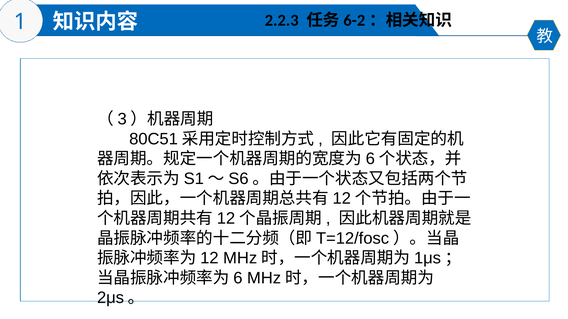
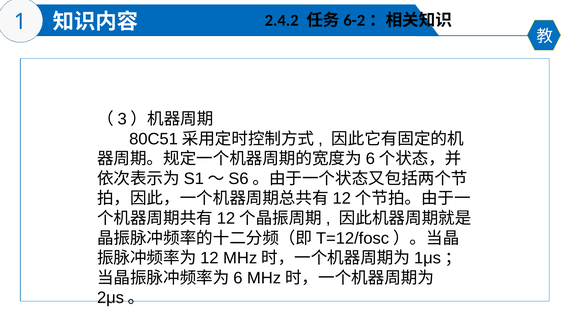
2.2.3: 2.2.3 -> 2.4.2 (282, 20)
